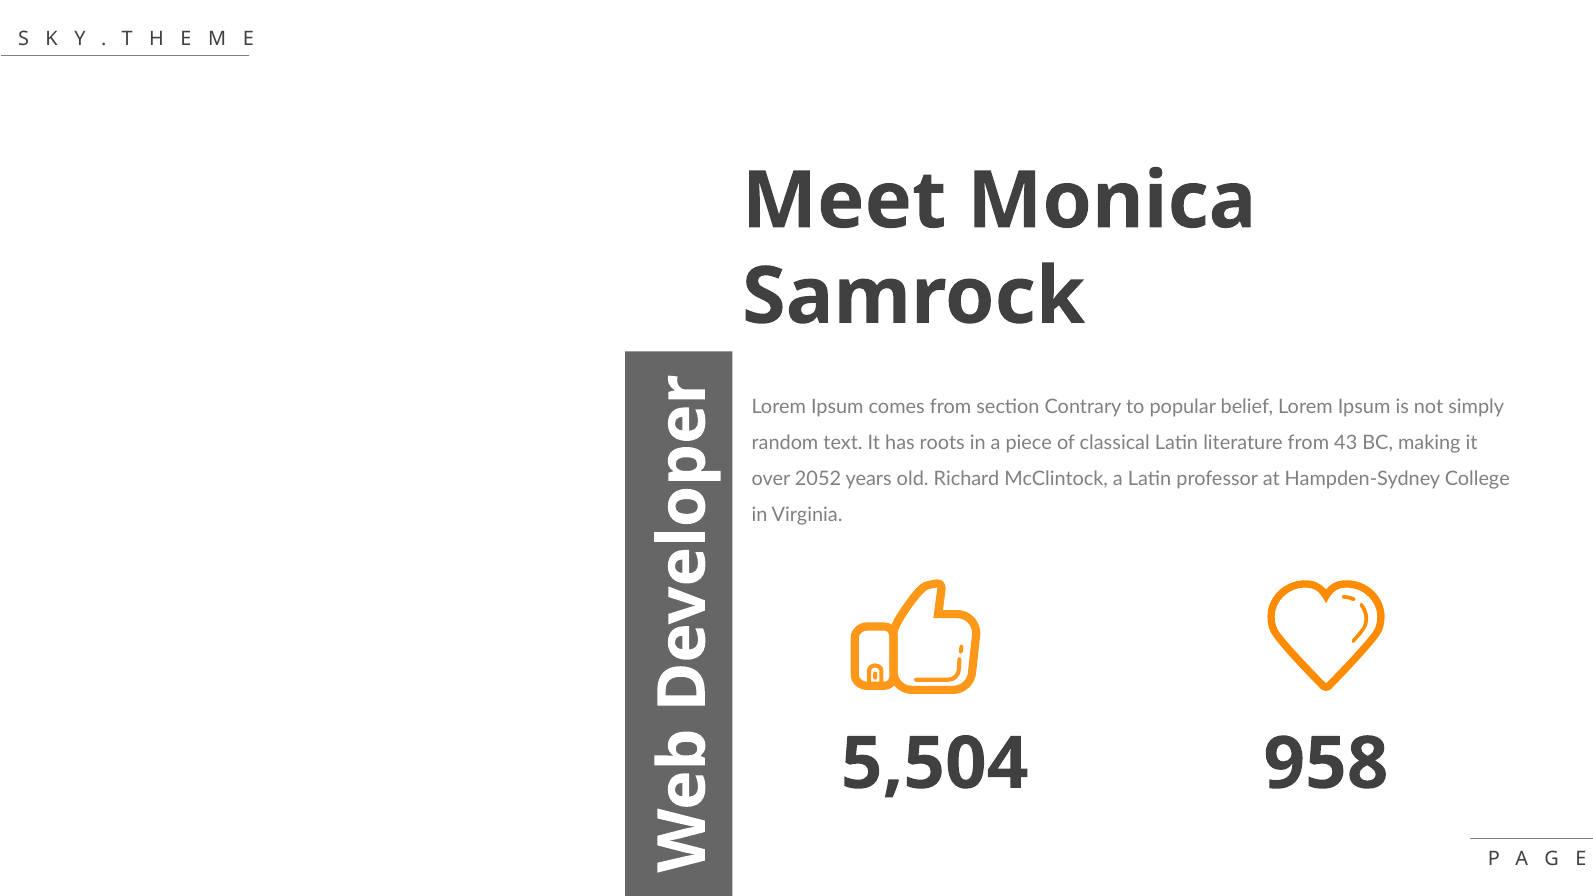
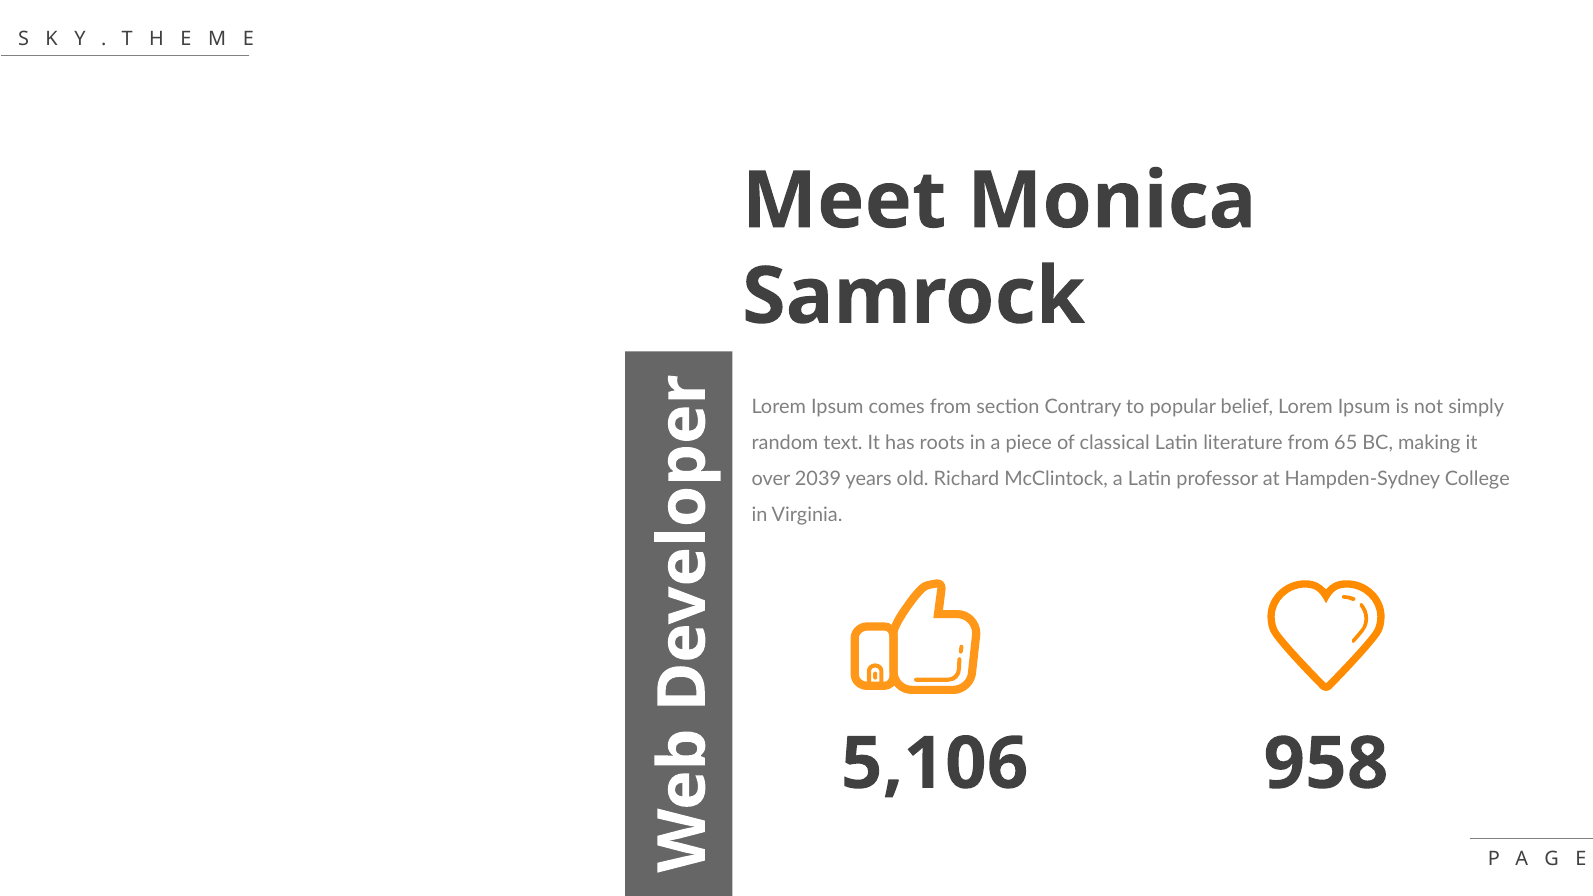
43: 43 -> 65 (1346, 443)
2052: 2052 -> 2039 (818, 479)
5,504: 5,504 -> 5,106 (935, 764)
